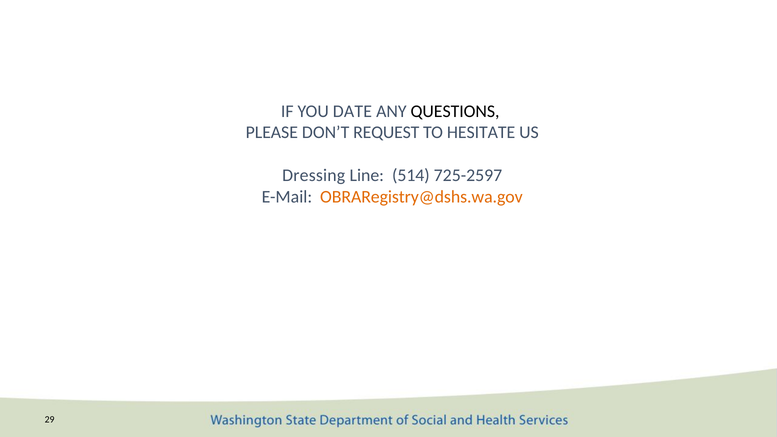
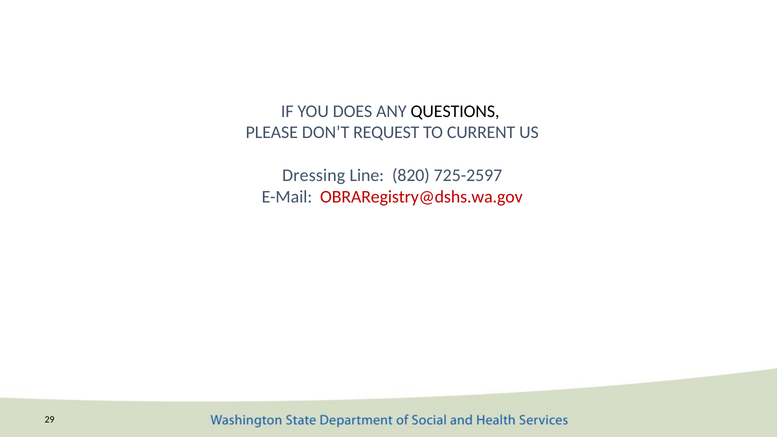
DATE: DATE -> DOES (353, 111)
HESITATE: HESITATE -> CURRENT (481, 133)
514: 514 -> 820 (411, 175)
OBRARegistry@dshs.wa.gov colour: orange -> red (421, 197)
